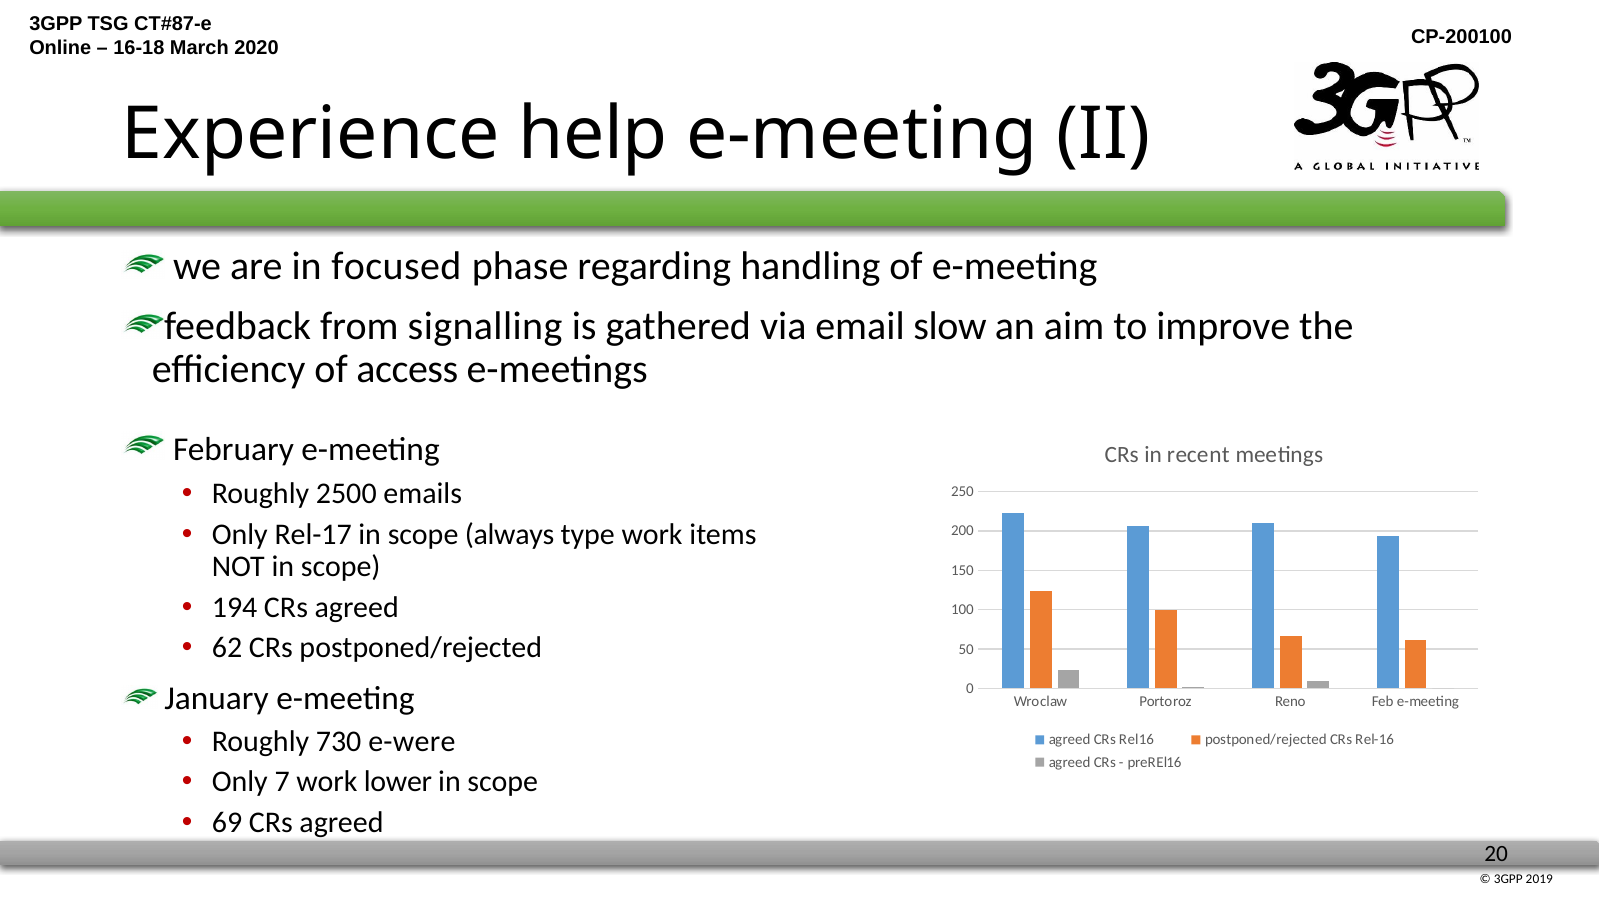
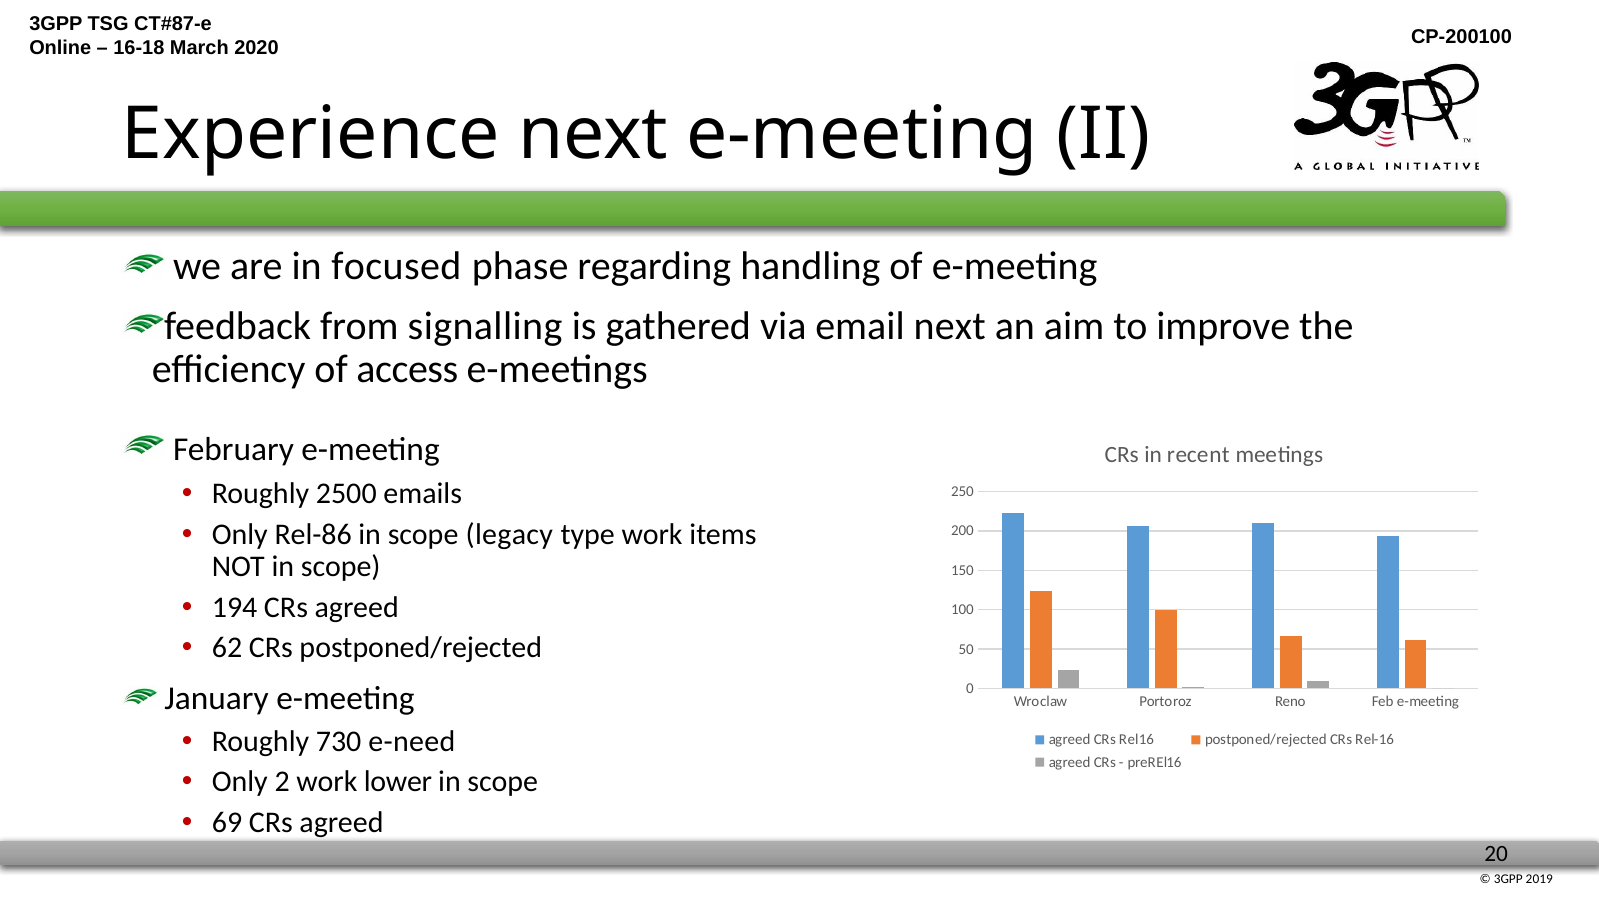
Experience help: help -> next (593, 134)
email slow: slow -> next (950, 327)
Rel-17: Rel-17 -> Rel-86 (313, 535)
always: always -> legacy (509, 535)
e-were: e-were -> e-need (412, 742)
7: 7 -> 2 (282, 782)
